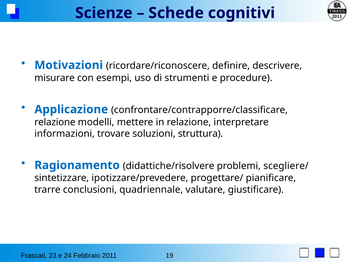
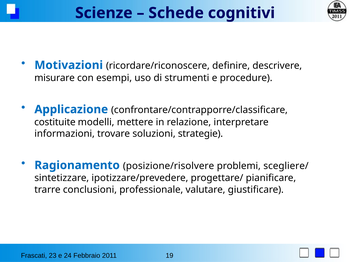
relazione: relazione -> costituite (55, 122)
struttura: struttura -> strategie (201, 134)
didattiche/risolvere: didattiche/risolvere -> posizione/risolvere (169, 166)
quadriennale: quadriennale -> professionale (151, 189)
